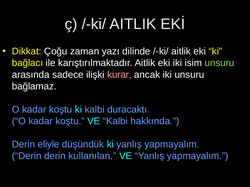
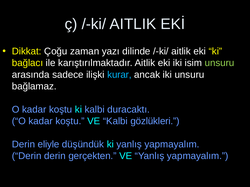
kurar colour: pink -> light blue (119, 75)
hakkında: hakkında -> gözlükleri (155, 121)
kullanılan: kullanılan -> gerçekten (92, 156)
